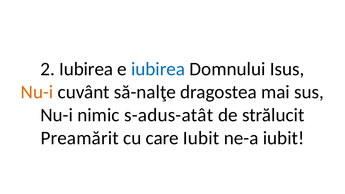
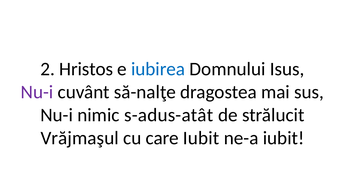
2 Iubirea: Iubirea -> Hristos (86, 69)
Nu-i colour: orange -> purple (37, 92)
Preamărit: Preamărit -> Vrăjmaşul (80, 138)
